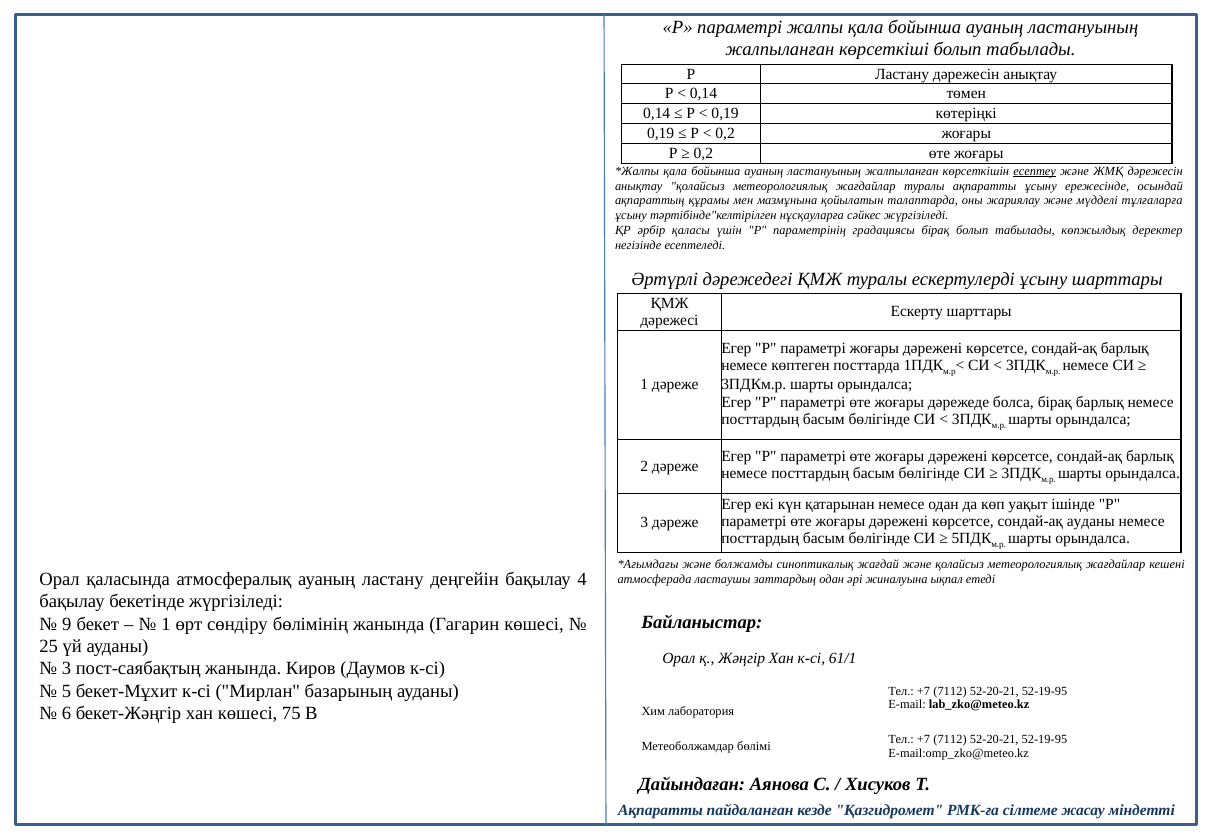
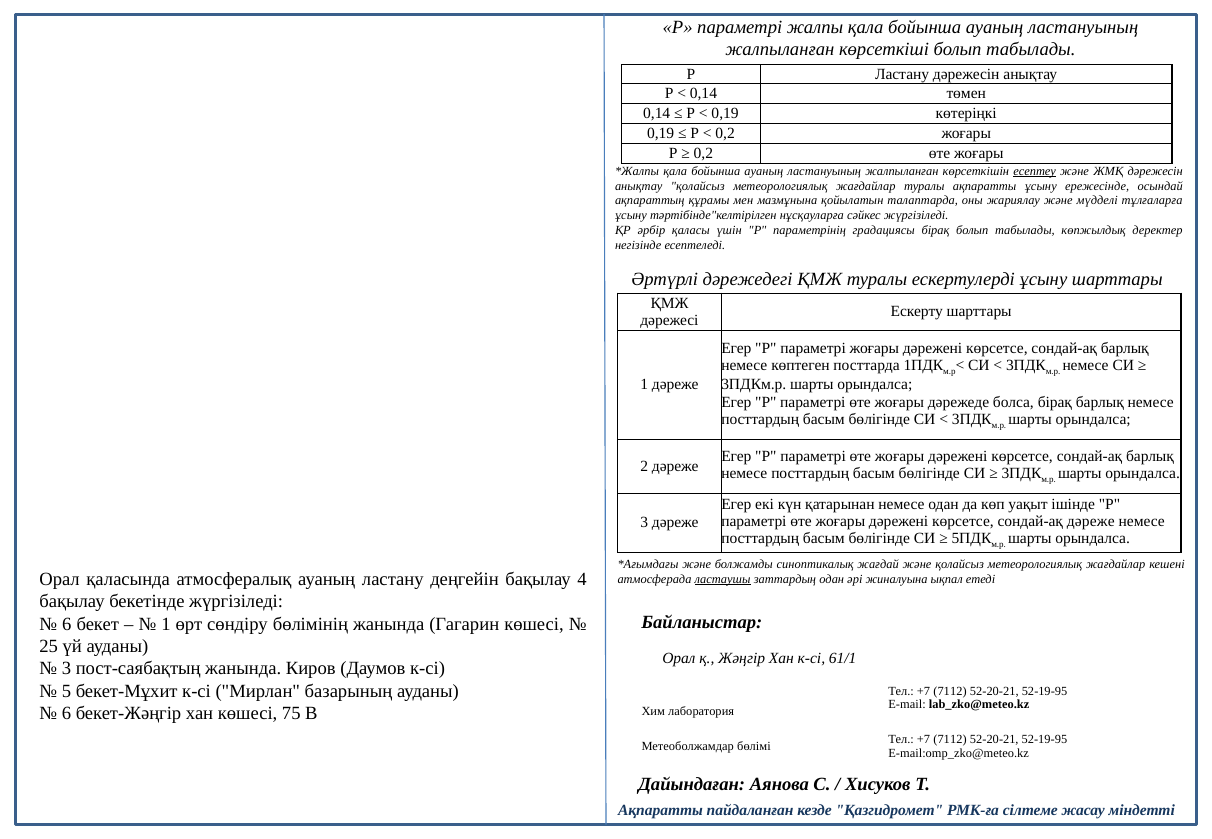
сондай-ақ ауданы: ауданы -> дәреже (1091, 522)
ластаушы underline: none -> present (723, 579)
9: 9 -> 6 (67, 624)
